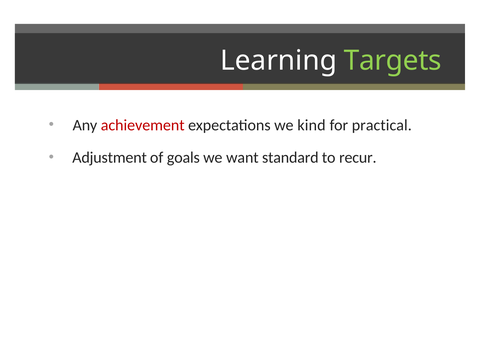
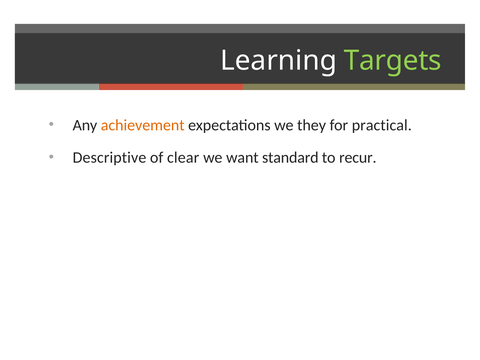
achievement colour: red -> orange (143, 125)
kind: kind -> they (312, 125)
Adjustment: Adjustment -> Descriptive (109, 158)
goals: goals -> clear (183, 158)
